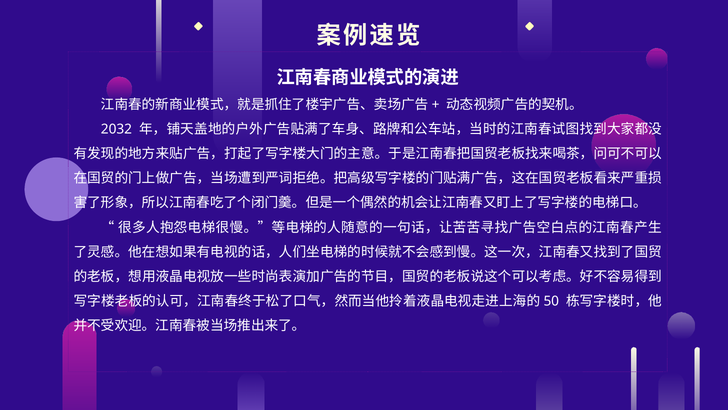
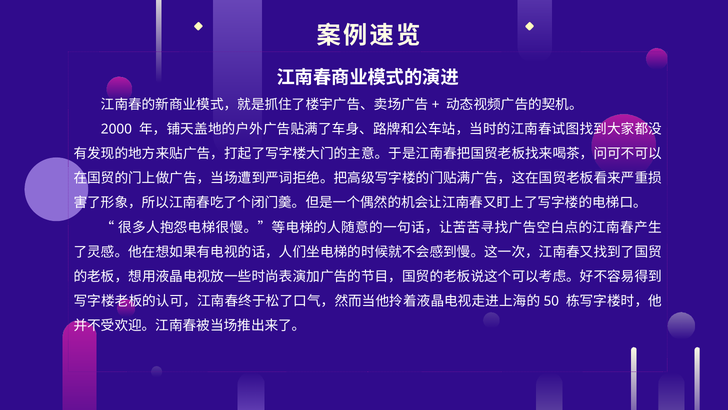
2032: 2032 -> 2000 (116, 129)
